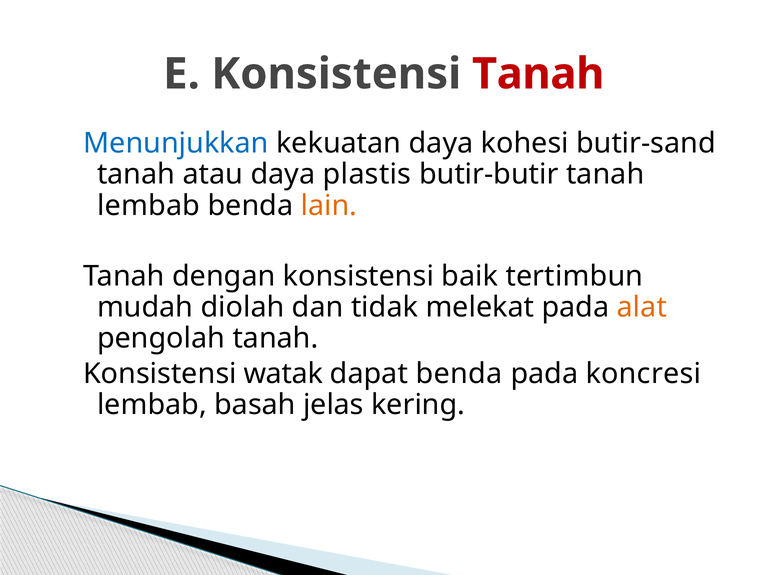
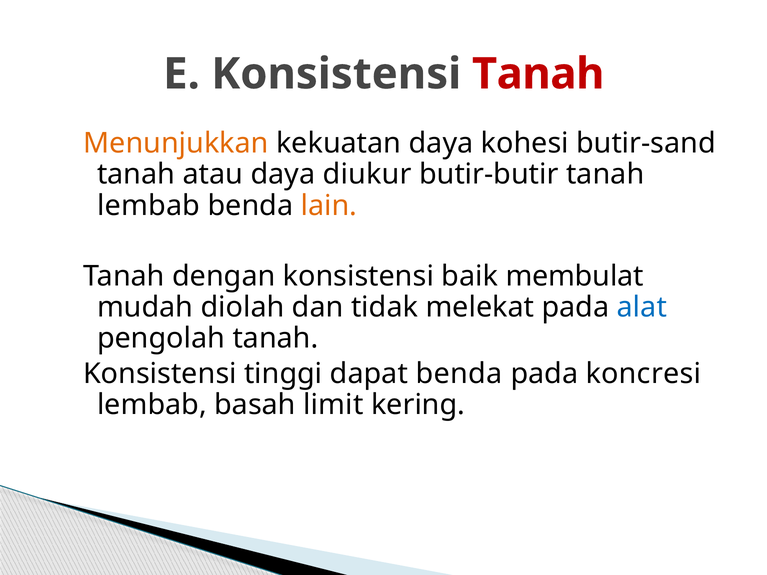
Menunjukkan colour: blue -> orange (176, 143)
plastis: plastis -> diukur (367, 175)
tertimbun: tertimbun -> membulat (575, 276)
alat colour: orange -> blue (642, 307)
watak: watak -> tinggi (283, 374)
jelas: jelas -> limit (333, 405)
